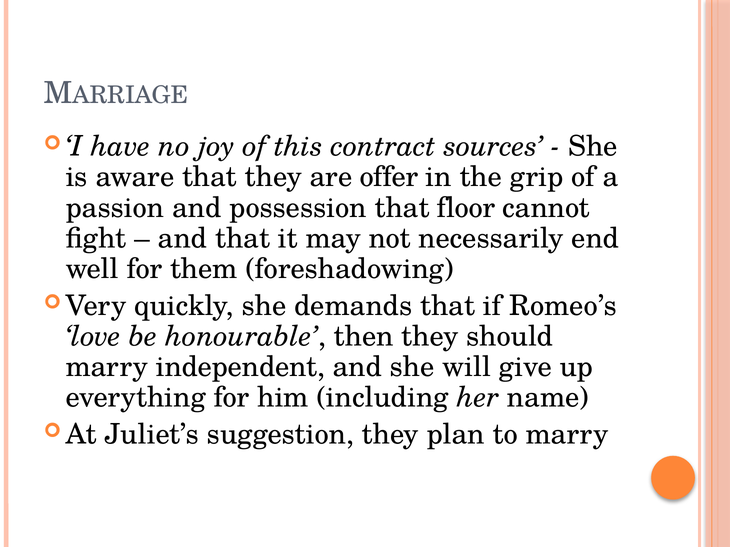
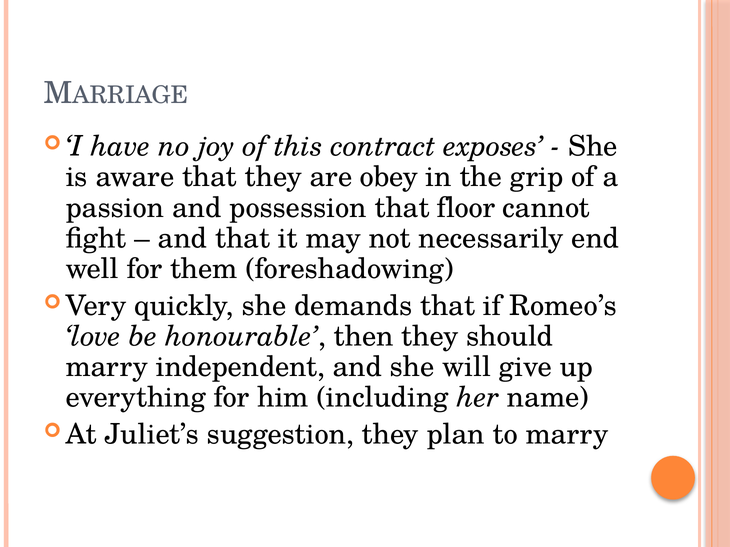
sources: sources -> exposes (493, 147)
offer: offer -> obey (389, 177)
